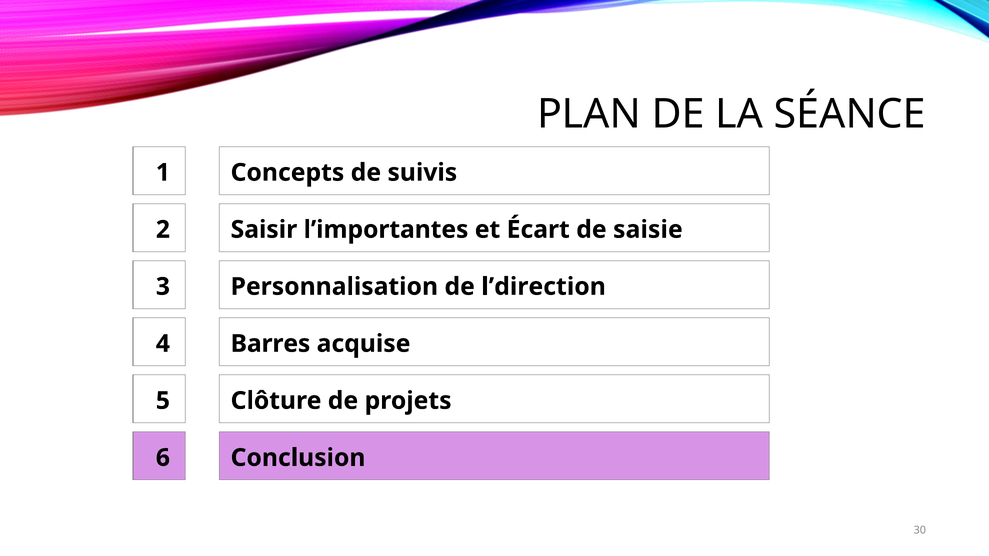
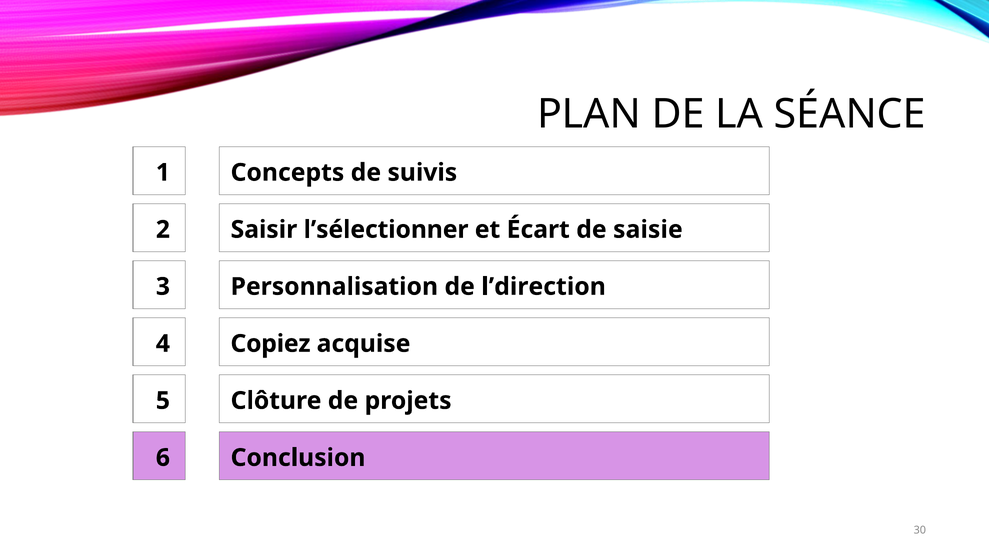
l’importantes: l’importantes -> l’sélectionner (386, 230)
Barres: Barres -> Copiez (271, 344)
